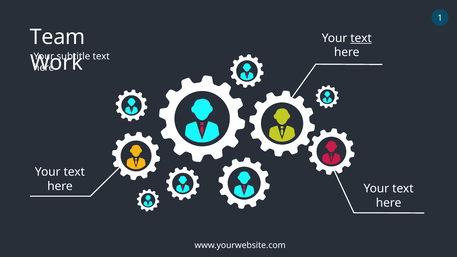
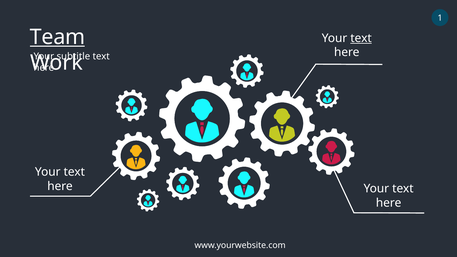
Team underline: none -> present (58, 37)
